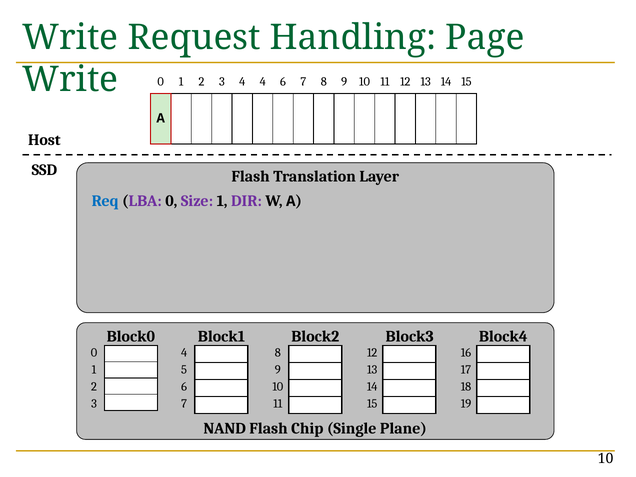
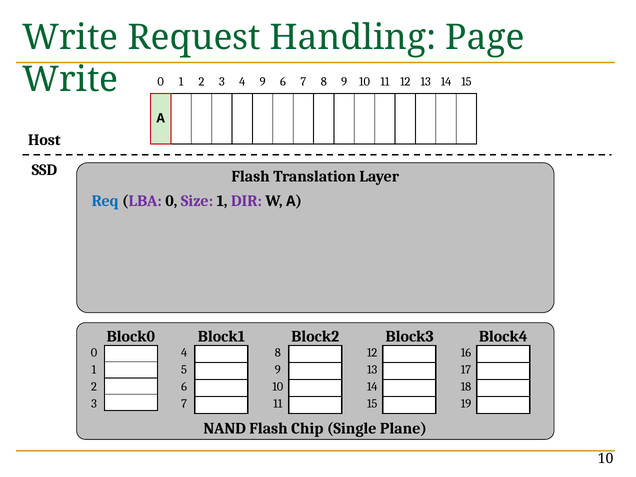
4 4: 4 -> 9 (263, 82)
